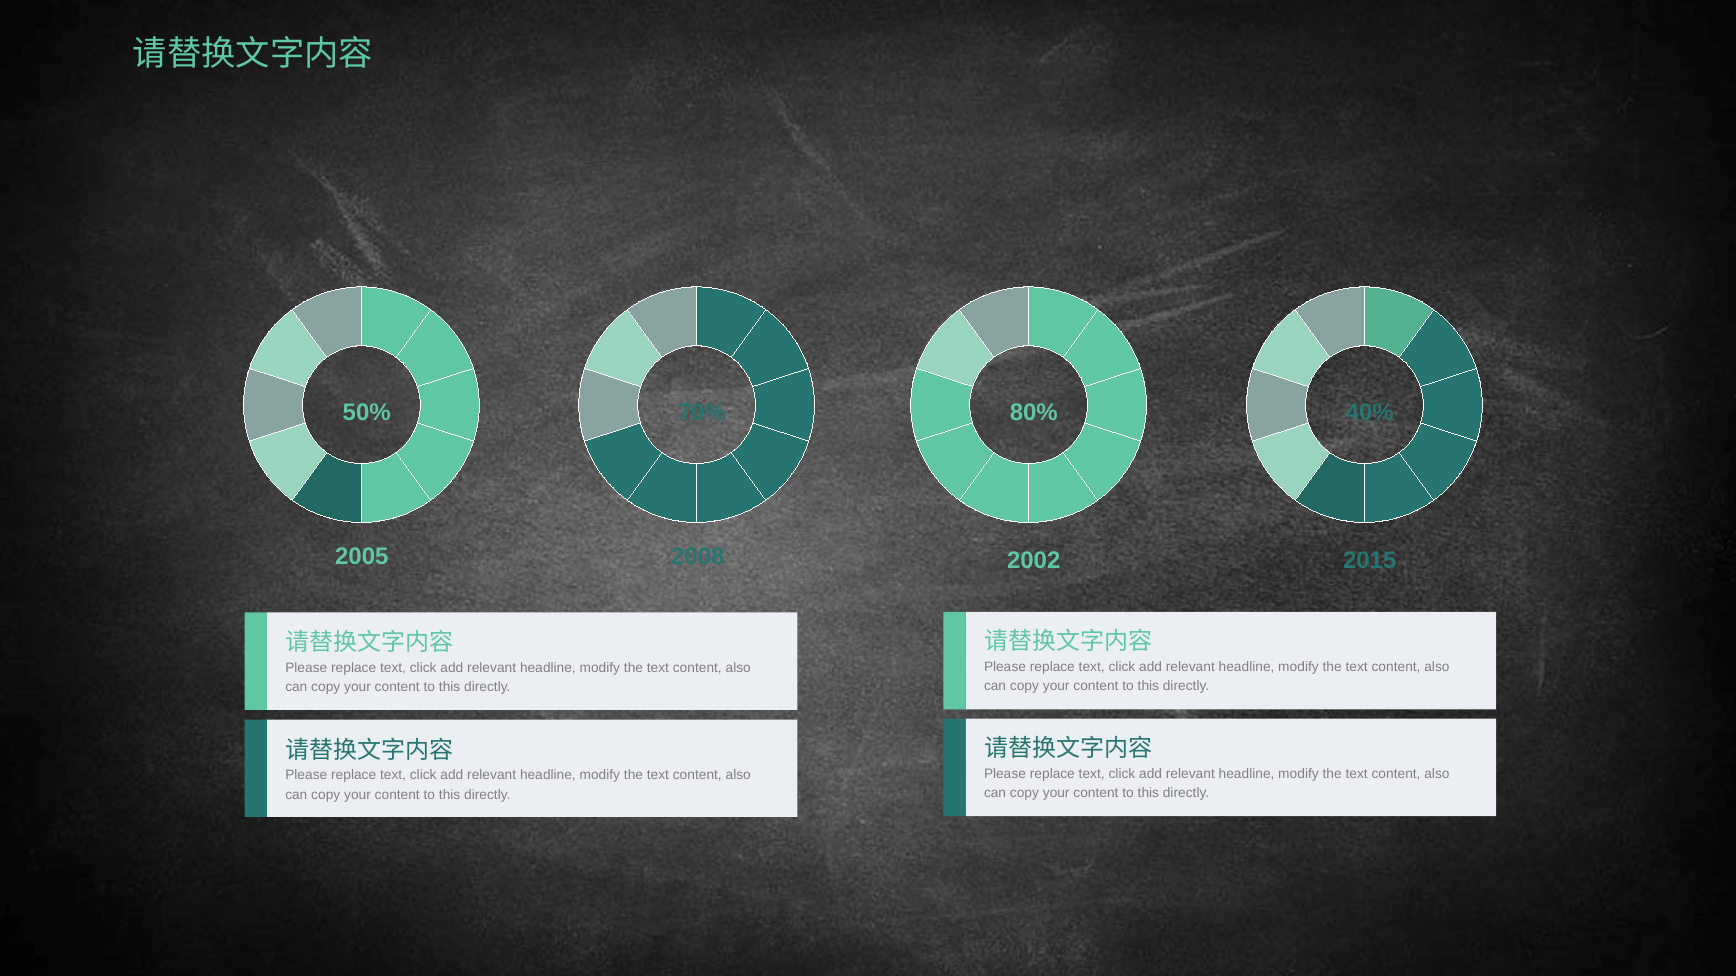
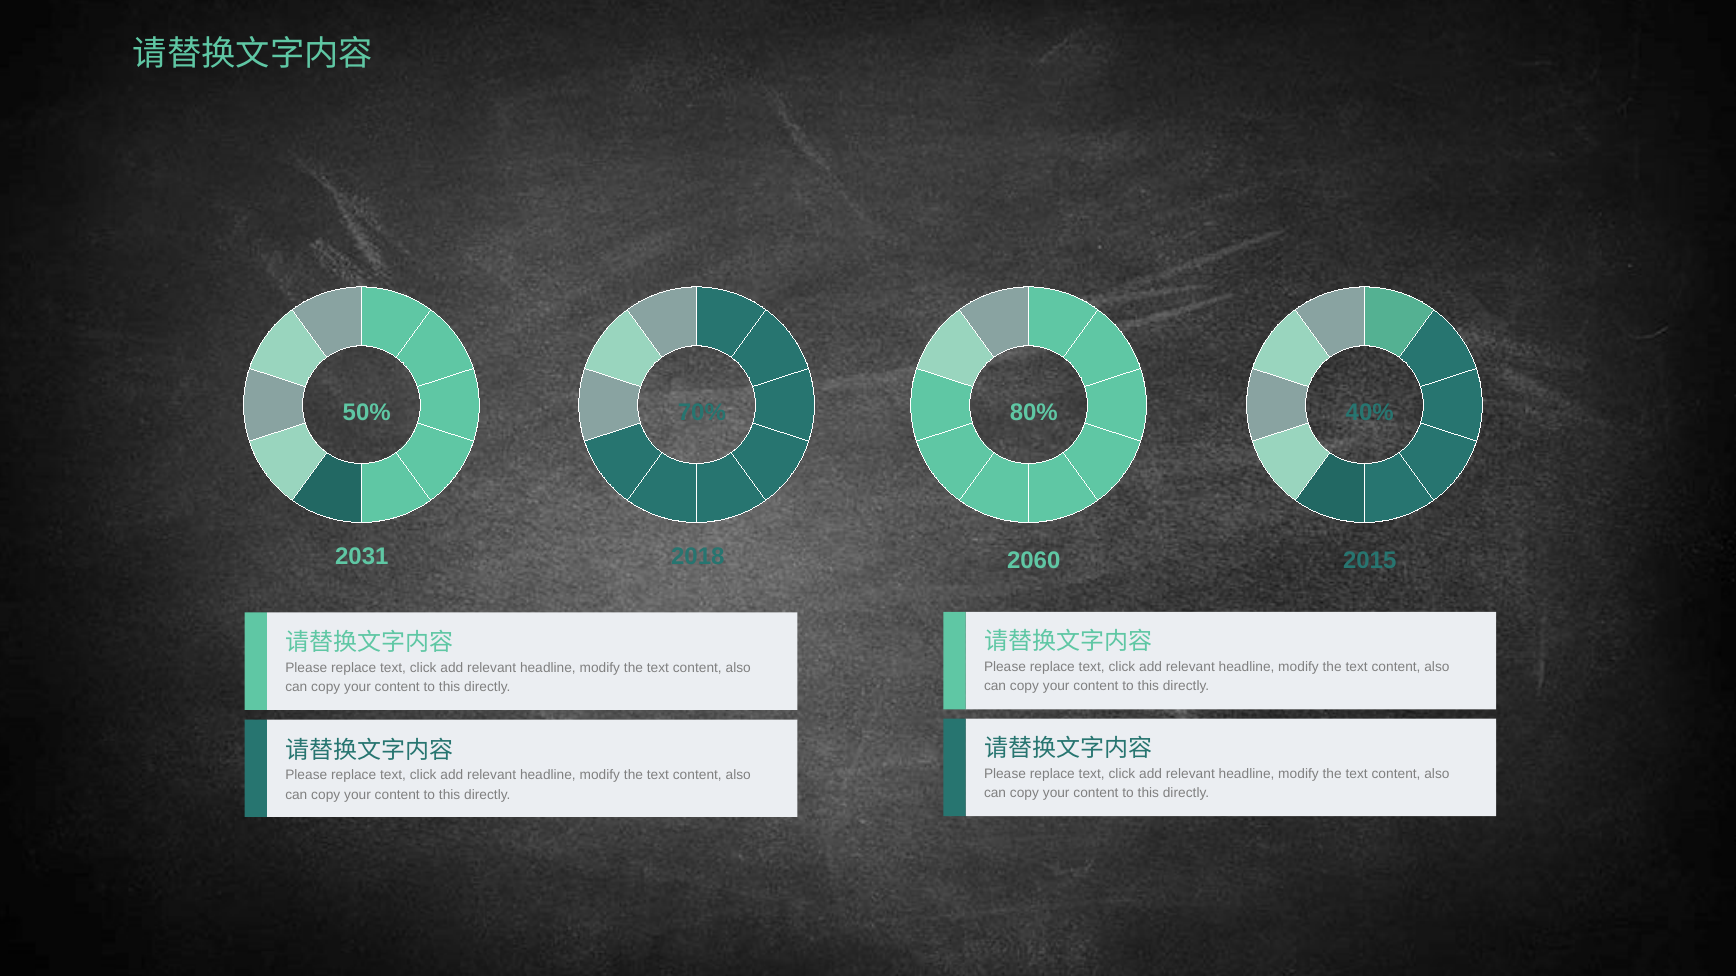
2005: 2005 -> 2031 (362, 557)
2008: 2008 -> 2018 (698, 557)
2002: 2002 -> 2060 (1034, 561)
